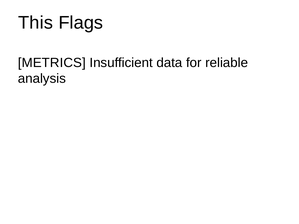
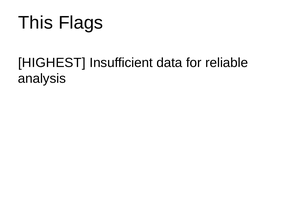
METRICS: METRICS -> HIGHEST (52, 63)
